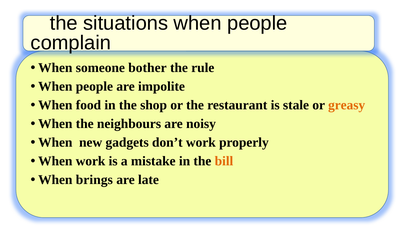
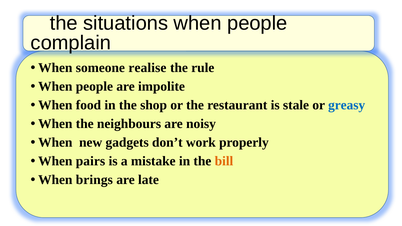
bother: bother -> realise (147, 68)
greasy colour: orange -> blue (347, 105)
When work: work -> pairs (90, 161)
